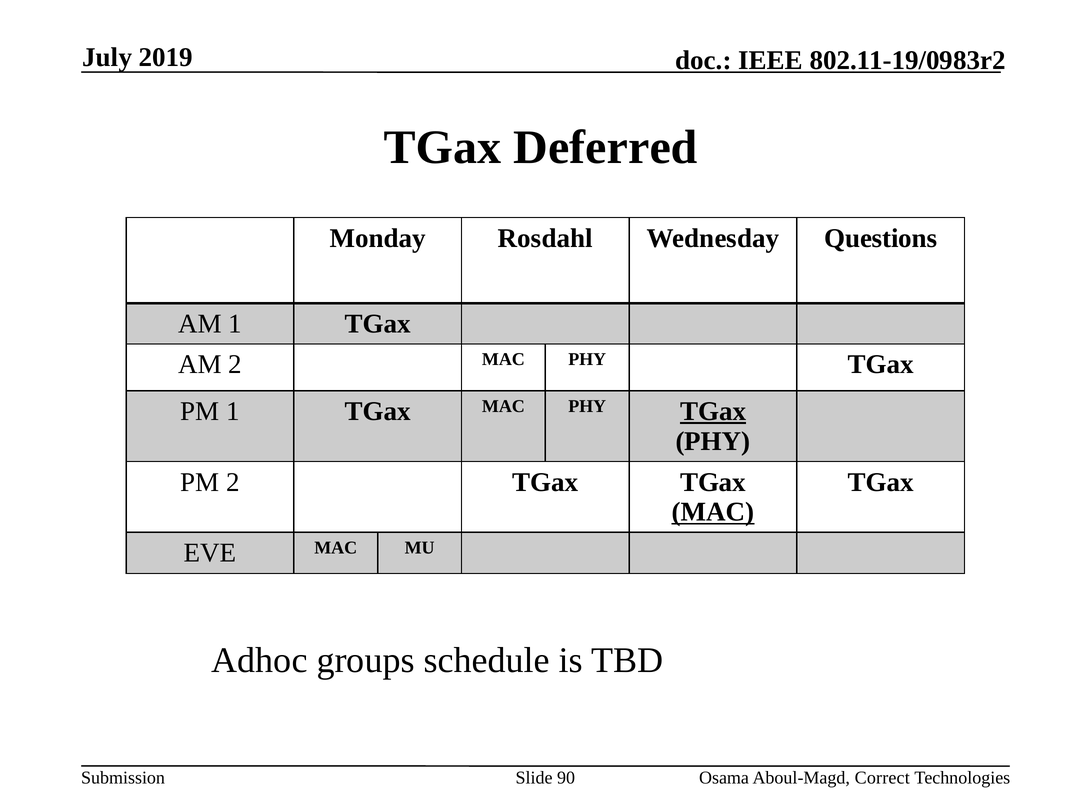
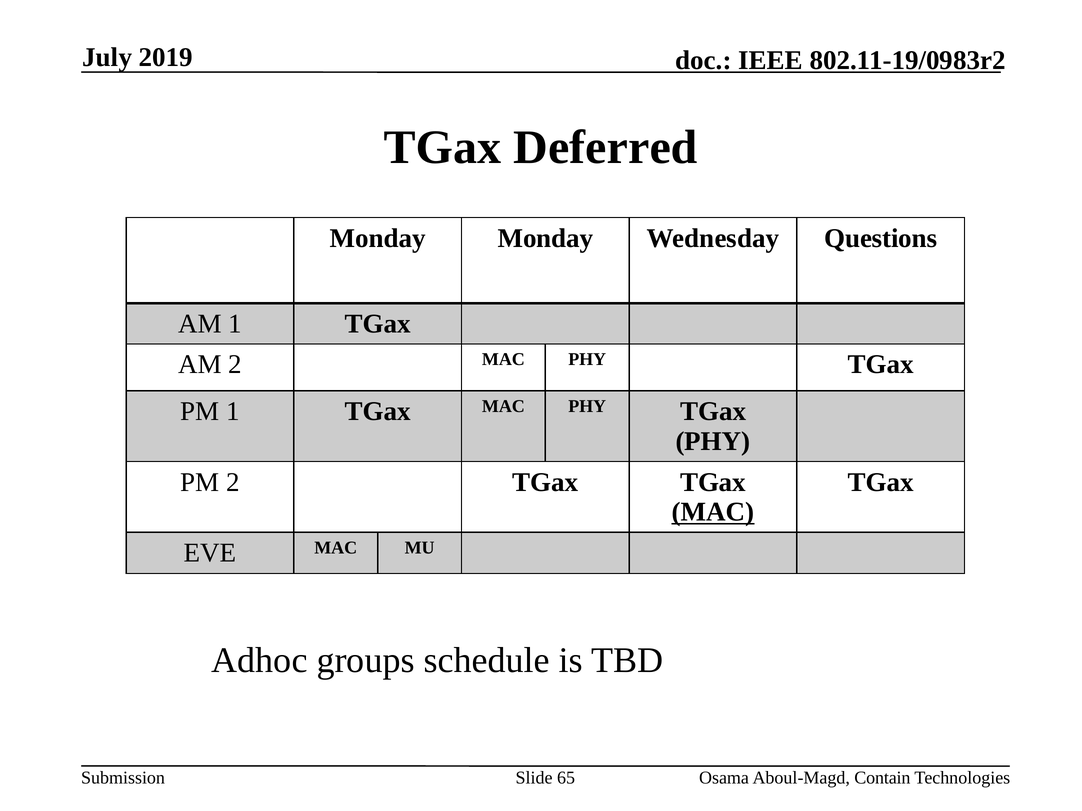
Monday Rosdahl: Rosdahl -> Monday (545, 238)
TGax underline: present -> none (713, 412)
90: 90 -> 65 (566, 778)
Correct: Correct -> Contain (882, 778)
